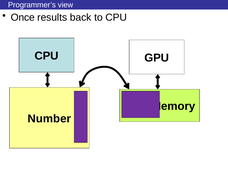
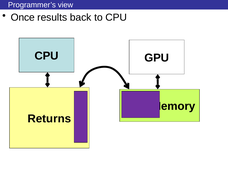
Number: Number -> Returns (49, 119)
